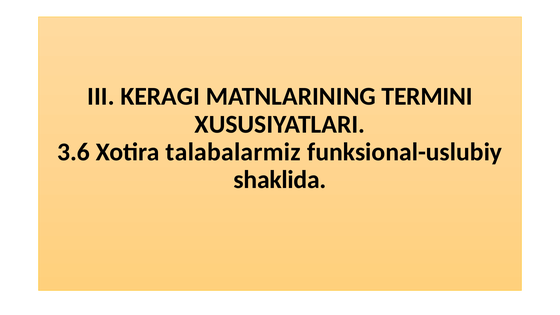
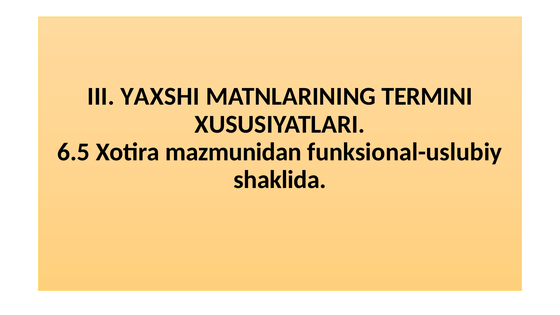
KERAGI: KERAGI -> YAXSHI (160, 96)
3.6: 3.6 -> 6.5 (73, 152)
talabalarmiz: talabalarmiz -> mazmunidan (233, 152)
